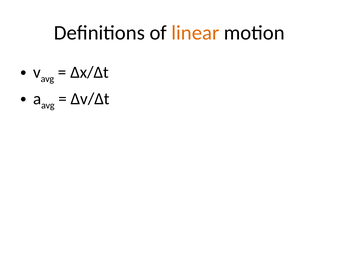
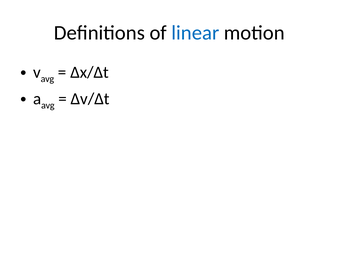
linear colour: orange -> blue (195, 33)
